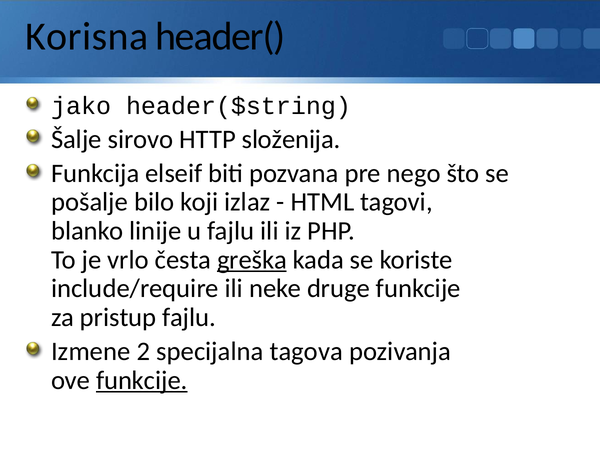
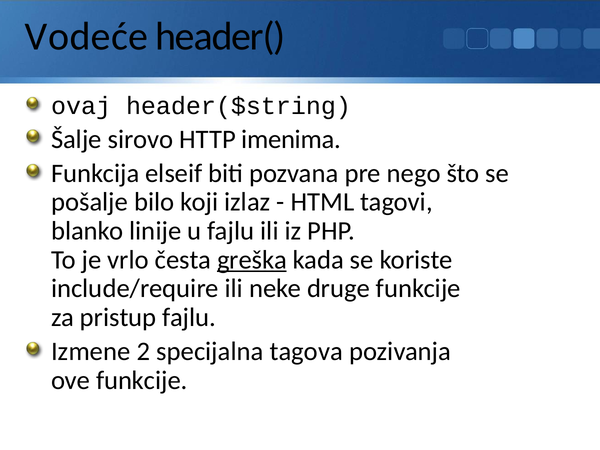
Korisna: Korisna -> Vodeće (87, 36)
jako: jako -> ovaj (81, 106)
složenija: složenija -> imenima (291, 139)
funkcije underline: present -> none (142, 380)
